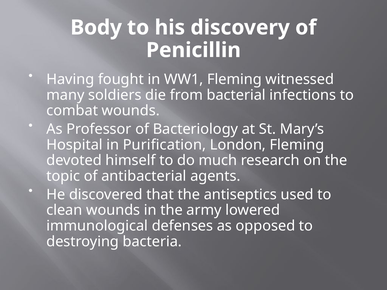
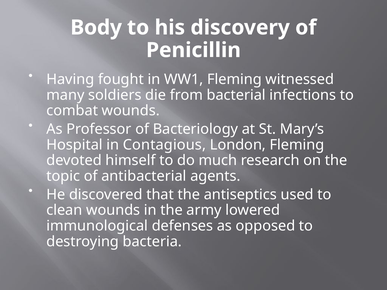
Purification: Purification -> Contagious (164, 145)
